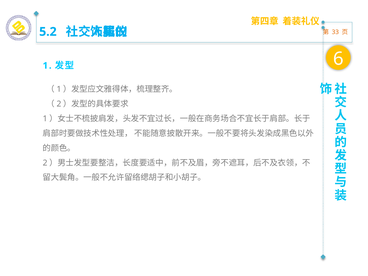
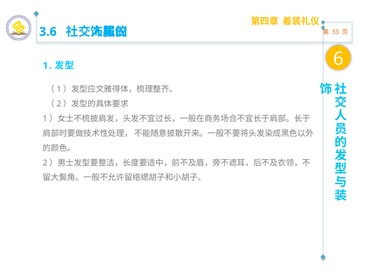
5.2: 5.2 -> 3.6 (48, 32)
